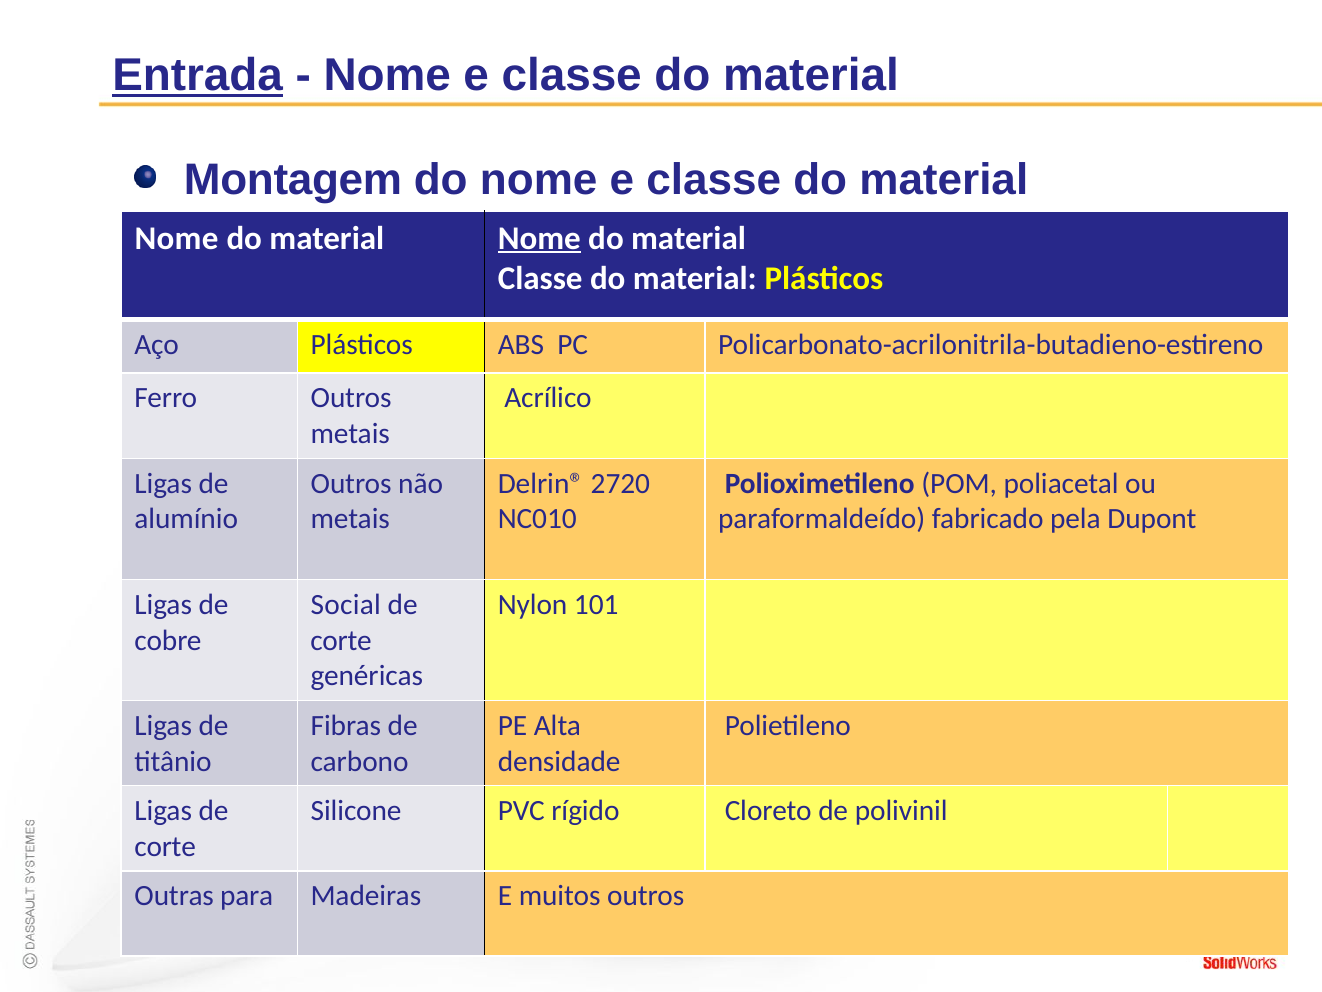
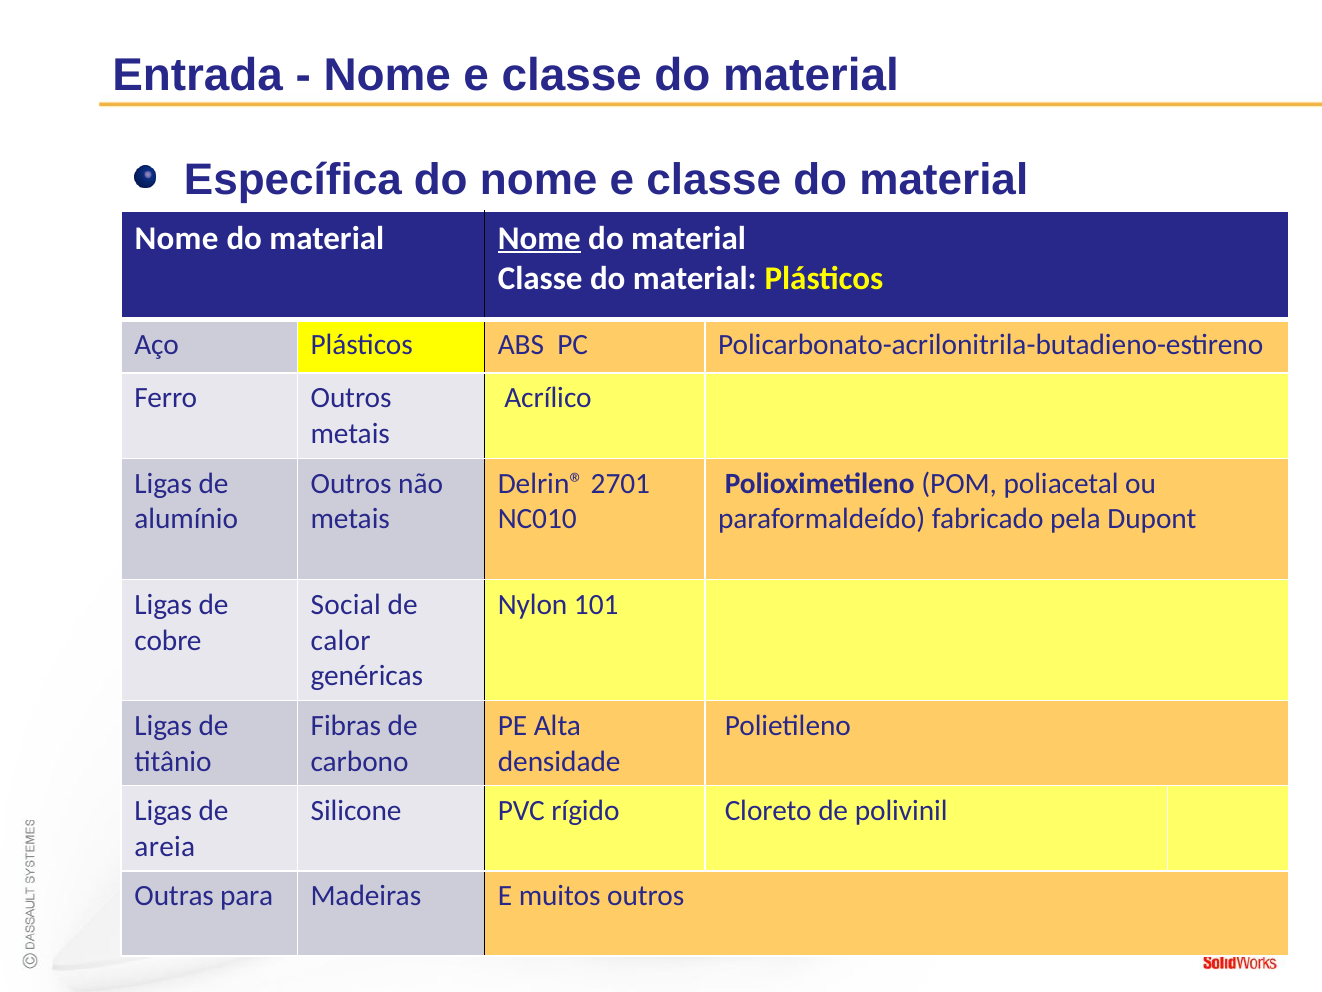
Entrada underline: present -> none (198, 75)
Montagem: Montagem -> Específica (293, 179)
2720: 2720 -> 2701 (620, 483)
corte: corte -> calor (341, 640)
corte: corte -> areia (165, 846)
